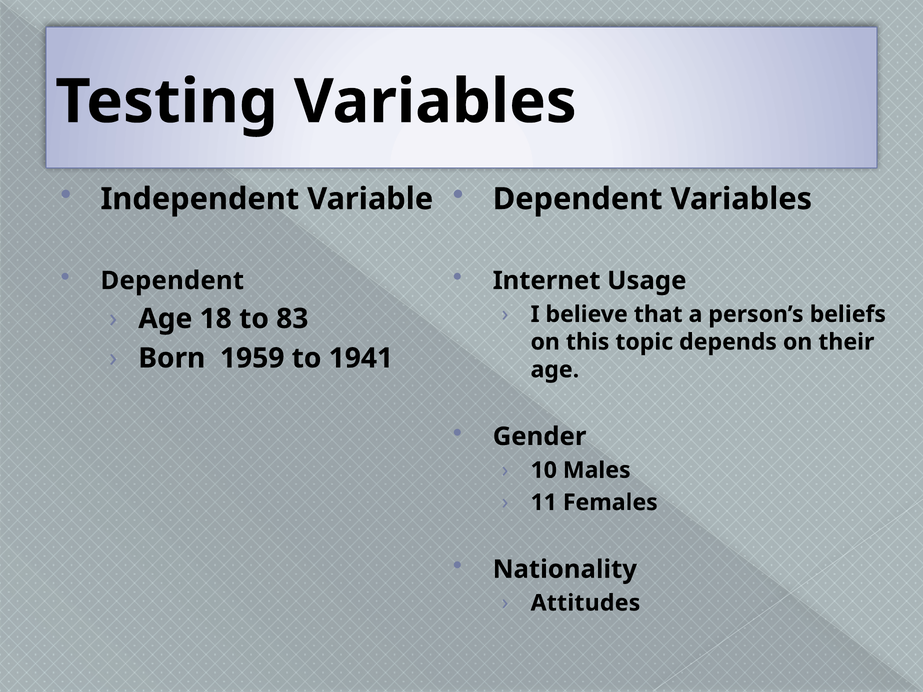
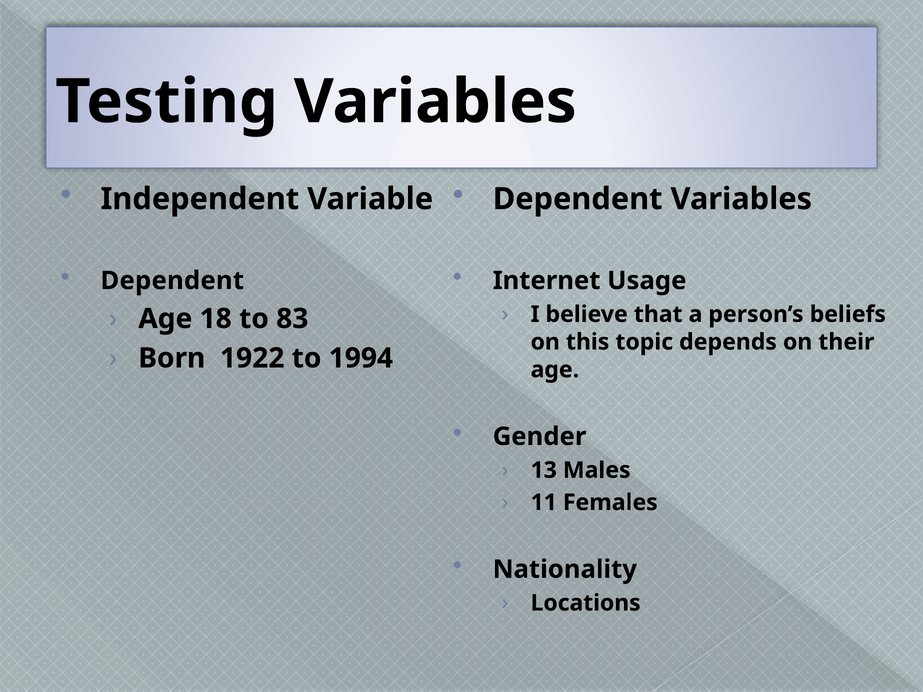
1959: 1959 -> 1922 (252, 358)
1941: 1941 -> 1994 (361, 358)
10: 10 -> 13 (544, 470)
Attitudes: Attitudes -> Locations (586, 603)
